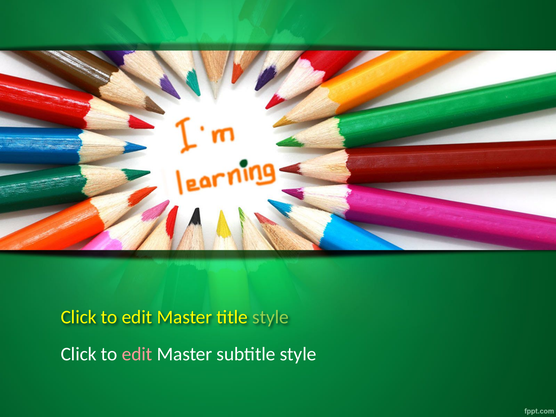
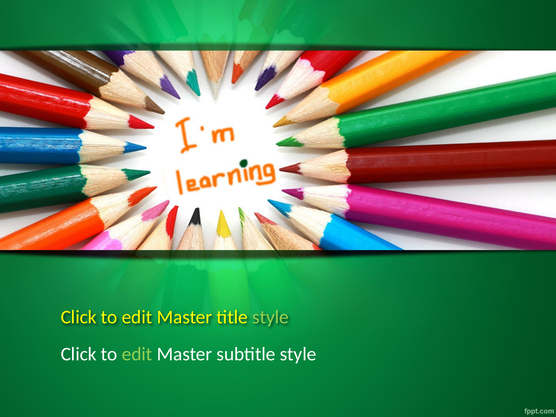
edit colour: pink -> light green (137, 354)
